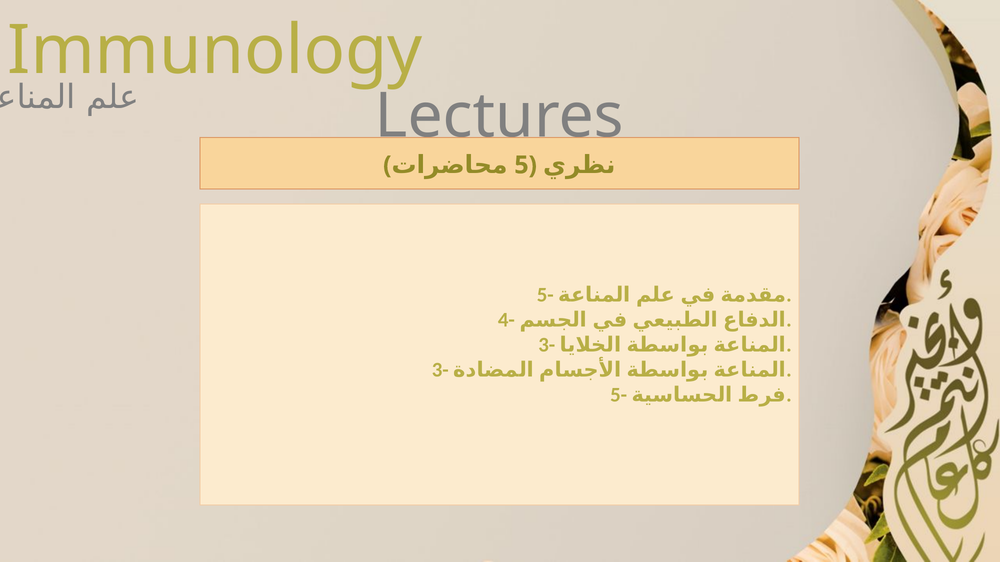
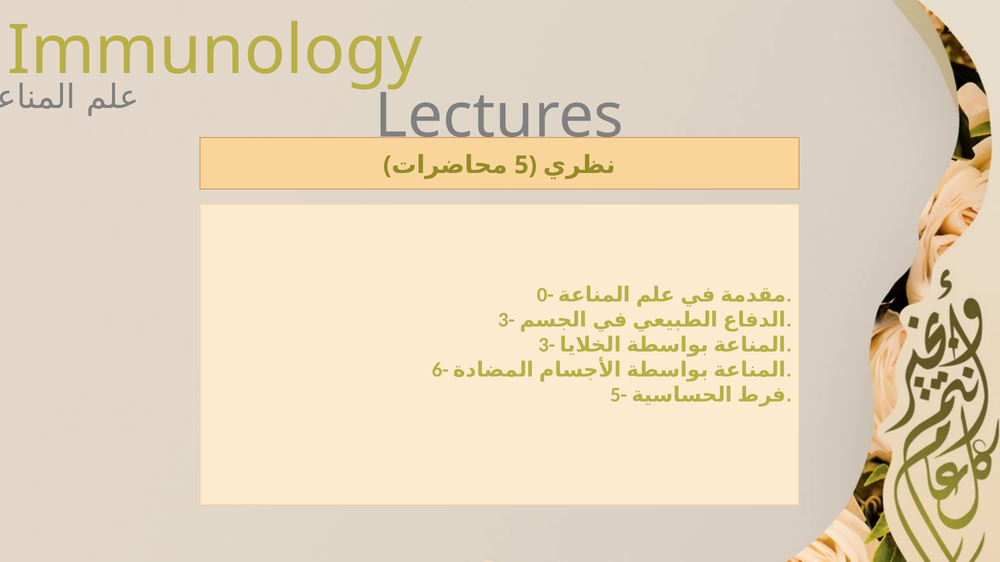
5-: 5- -> 0- (545, 295)
4-: 4- -> 3- (506, 320)
3-: 3- -> 6- (440, 370)
